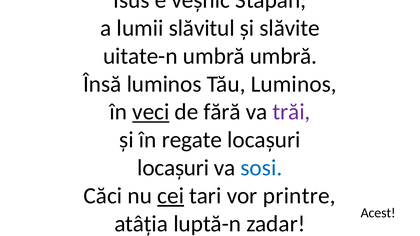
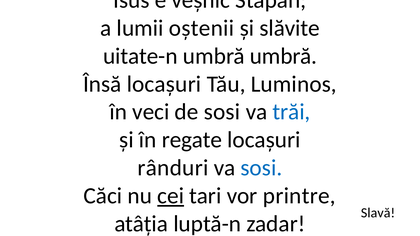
slăvitul: slăvitul -> oștenii (202, 28)
Însă luminos: luminos -> locașuri (164, 84)
veci underline: present -> none (151, 112)
de fără: fără -> sosi (222, 112)
trăi colour: purple -> blue (291, 112)
locașuri: locașuri -> rânduri (173, 168)
Acest: Acest -> Slavă (378, 213)
